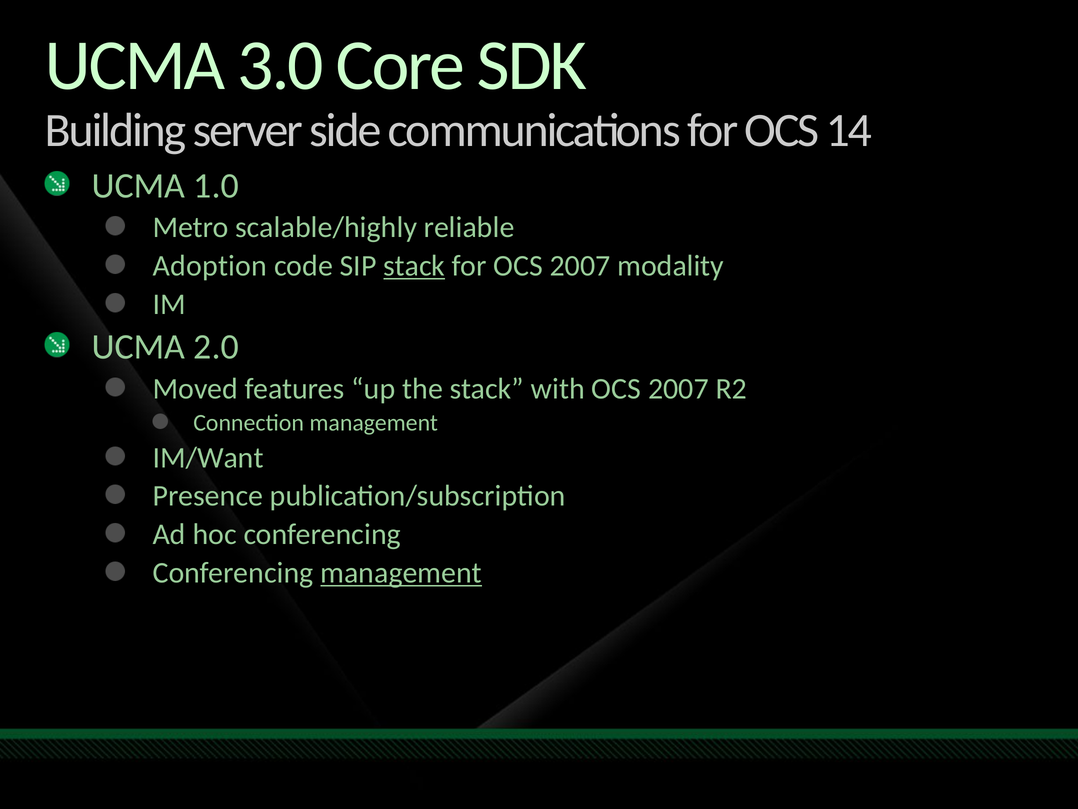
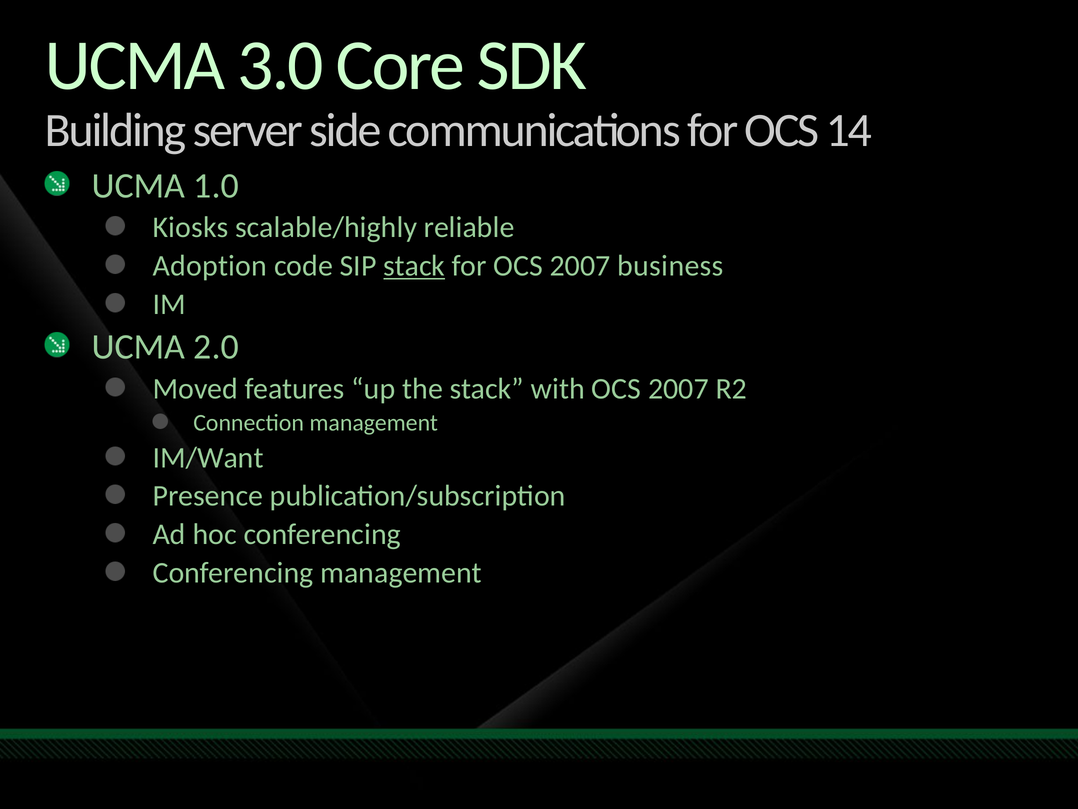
Metro: Metro -> Kiosks (191, 227)
modality: modality -> business (670, 266)
management underline: present -> none (401, 573)
